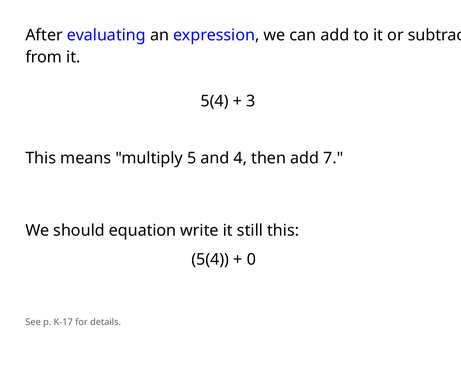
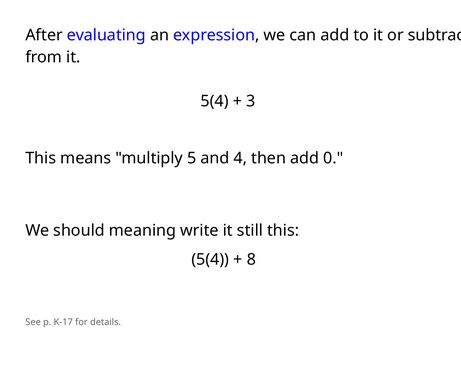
7: 7 -> 0 (333, 158)
equation: equation -> meaning (143, 230)
0: 0 -> 8 (251, 259)
